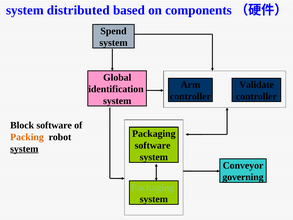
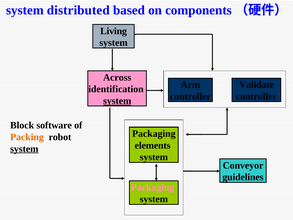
Spend: Spend -> Living (114, 31)
Global: Global -> Across (117, 77)
system underline: none -> present (117, 101)
software: software -> elements (153, 145)
governing: governing -> guidelines (243, 177)
Packaging colour: light green -> pink (153, 187)
